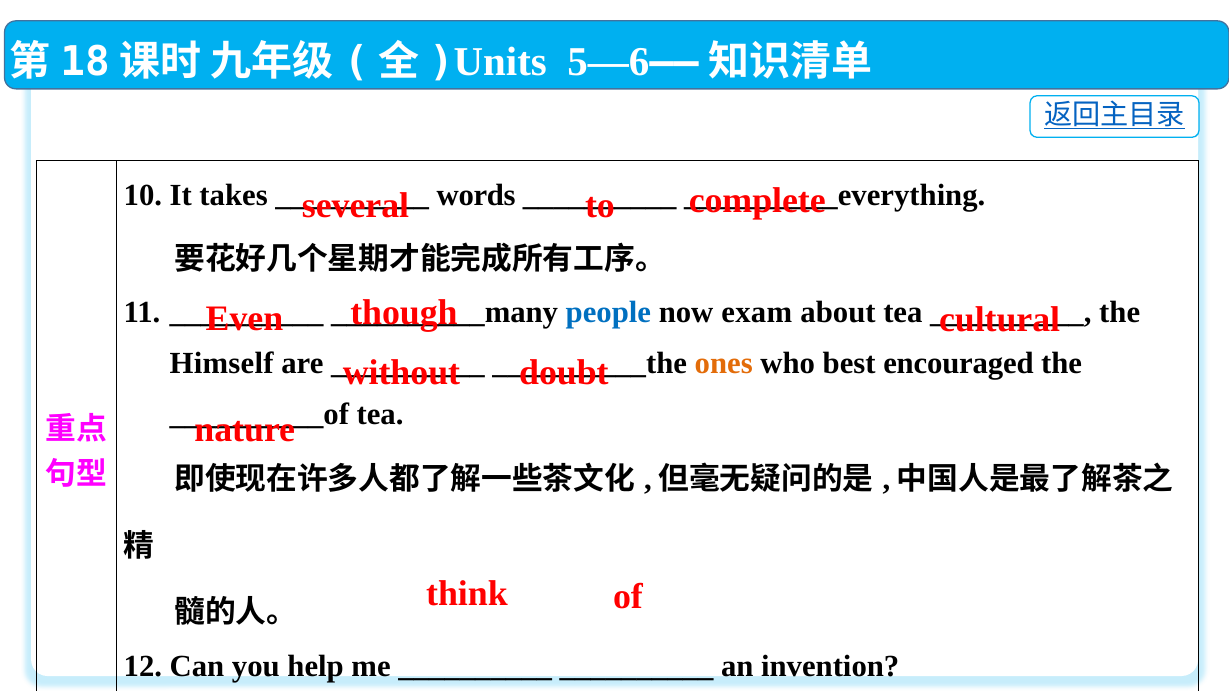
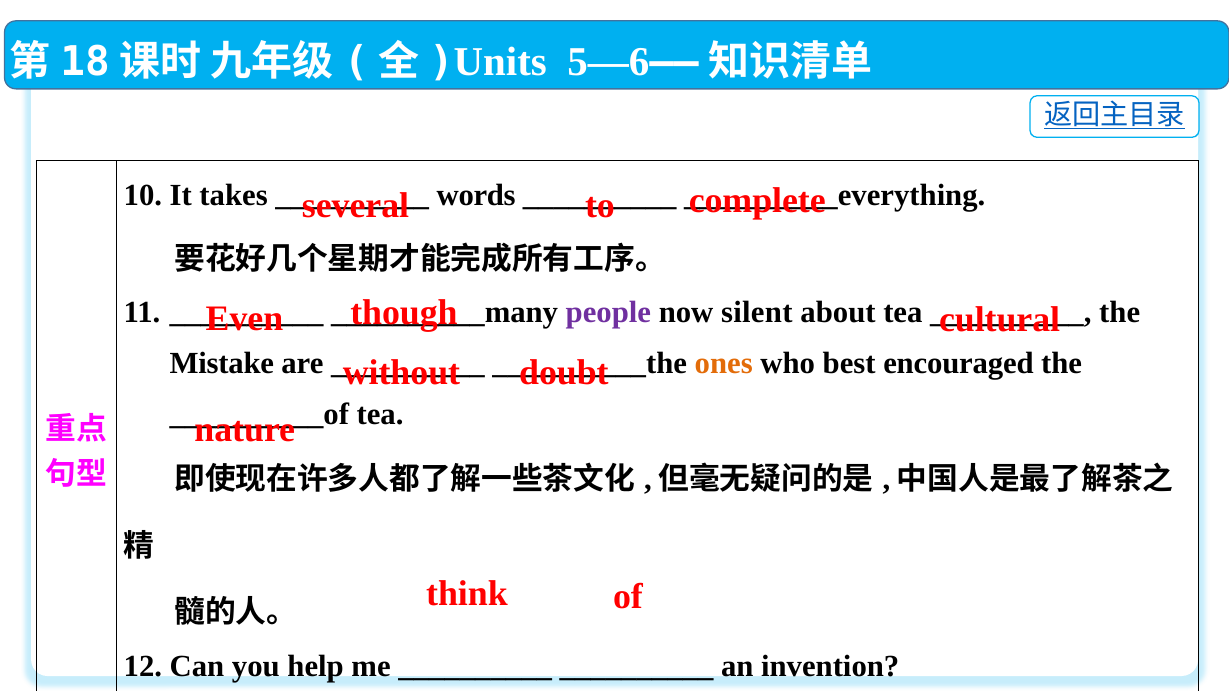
people colour: blue -> purple (608, 313)
exam: exam -> silent (757, 313)
Himself: Himself -> Mistake (222, 364)
